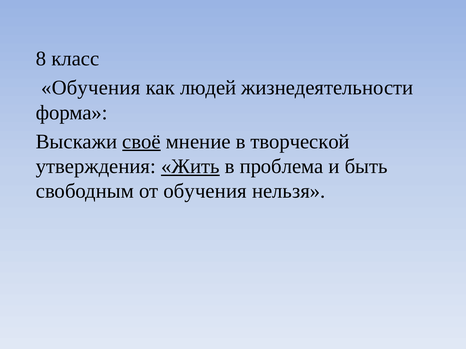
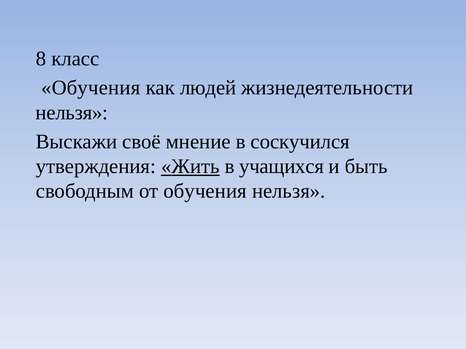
форма: форма -> нельзя (72, 113)
своё underline: present -> none (141, 142)
творческой: творческой -> соскучился (300, 142)
проблема: проблема -> учащихся (282, 167)
